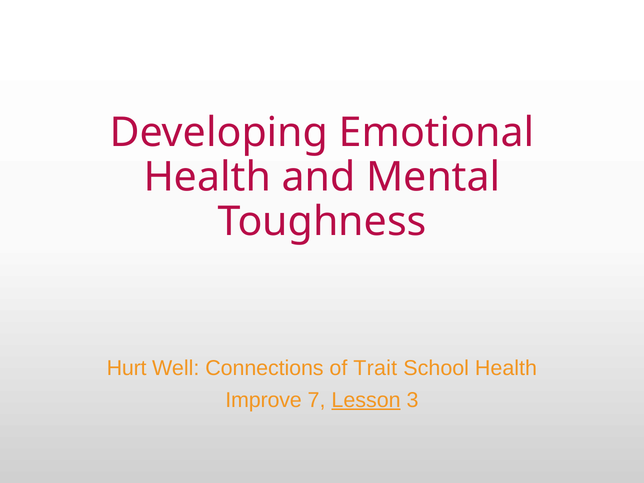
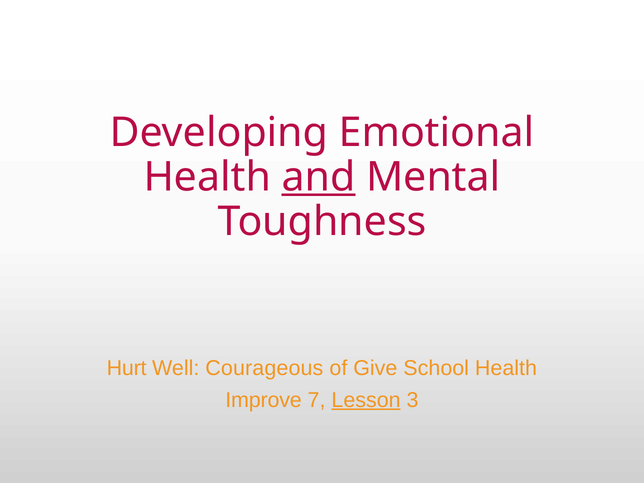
and underline: none -> present (319, 177)
Connections: Connections -> Courageous (264, 368)
Trait: Trait -> Give (375, 368)
